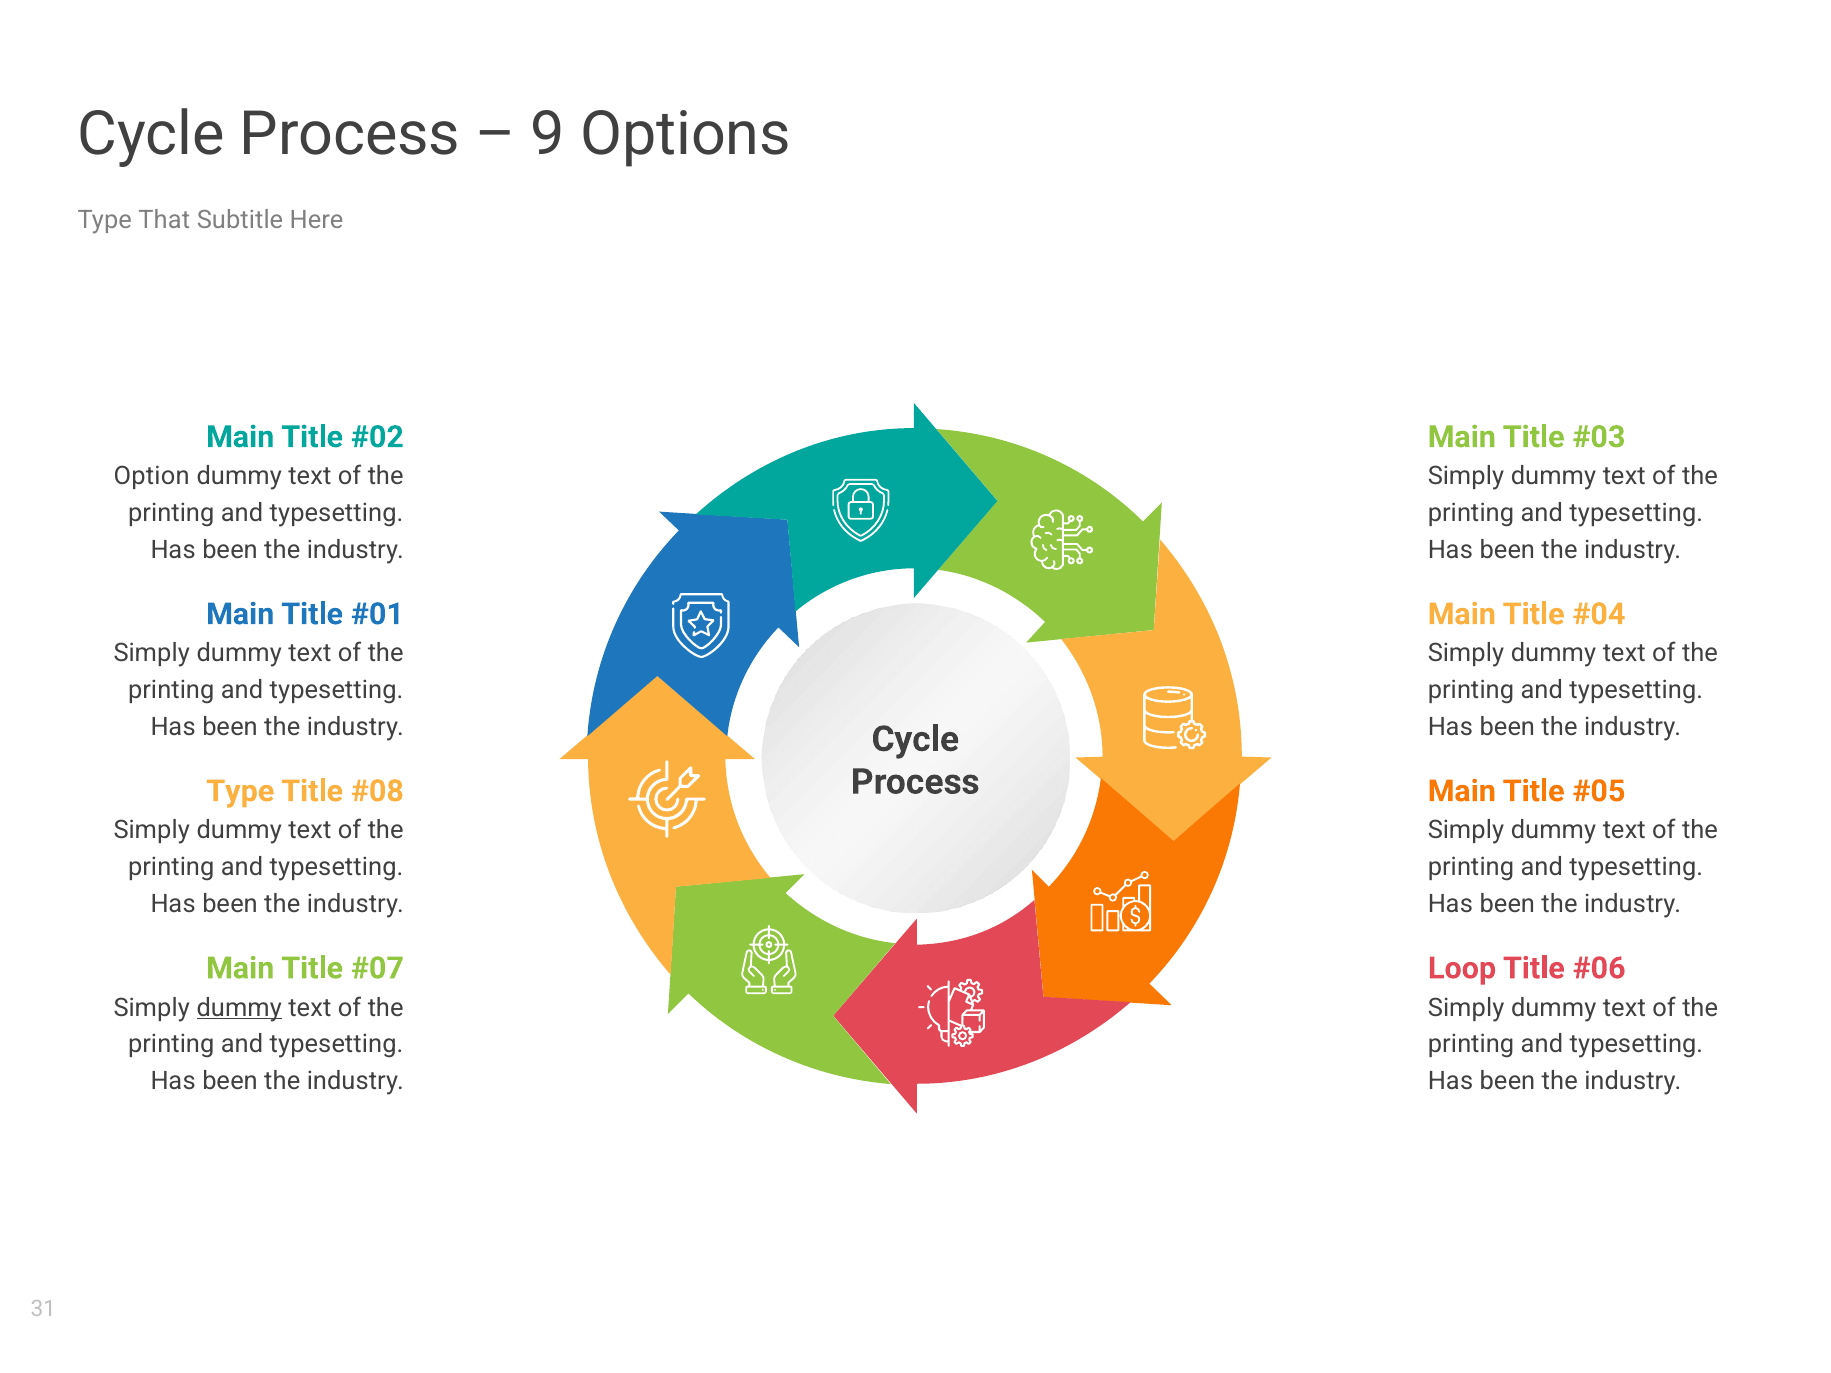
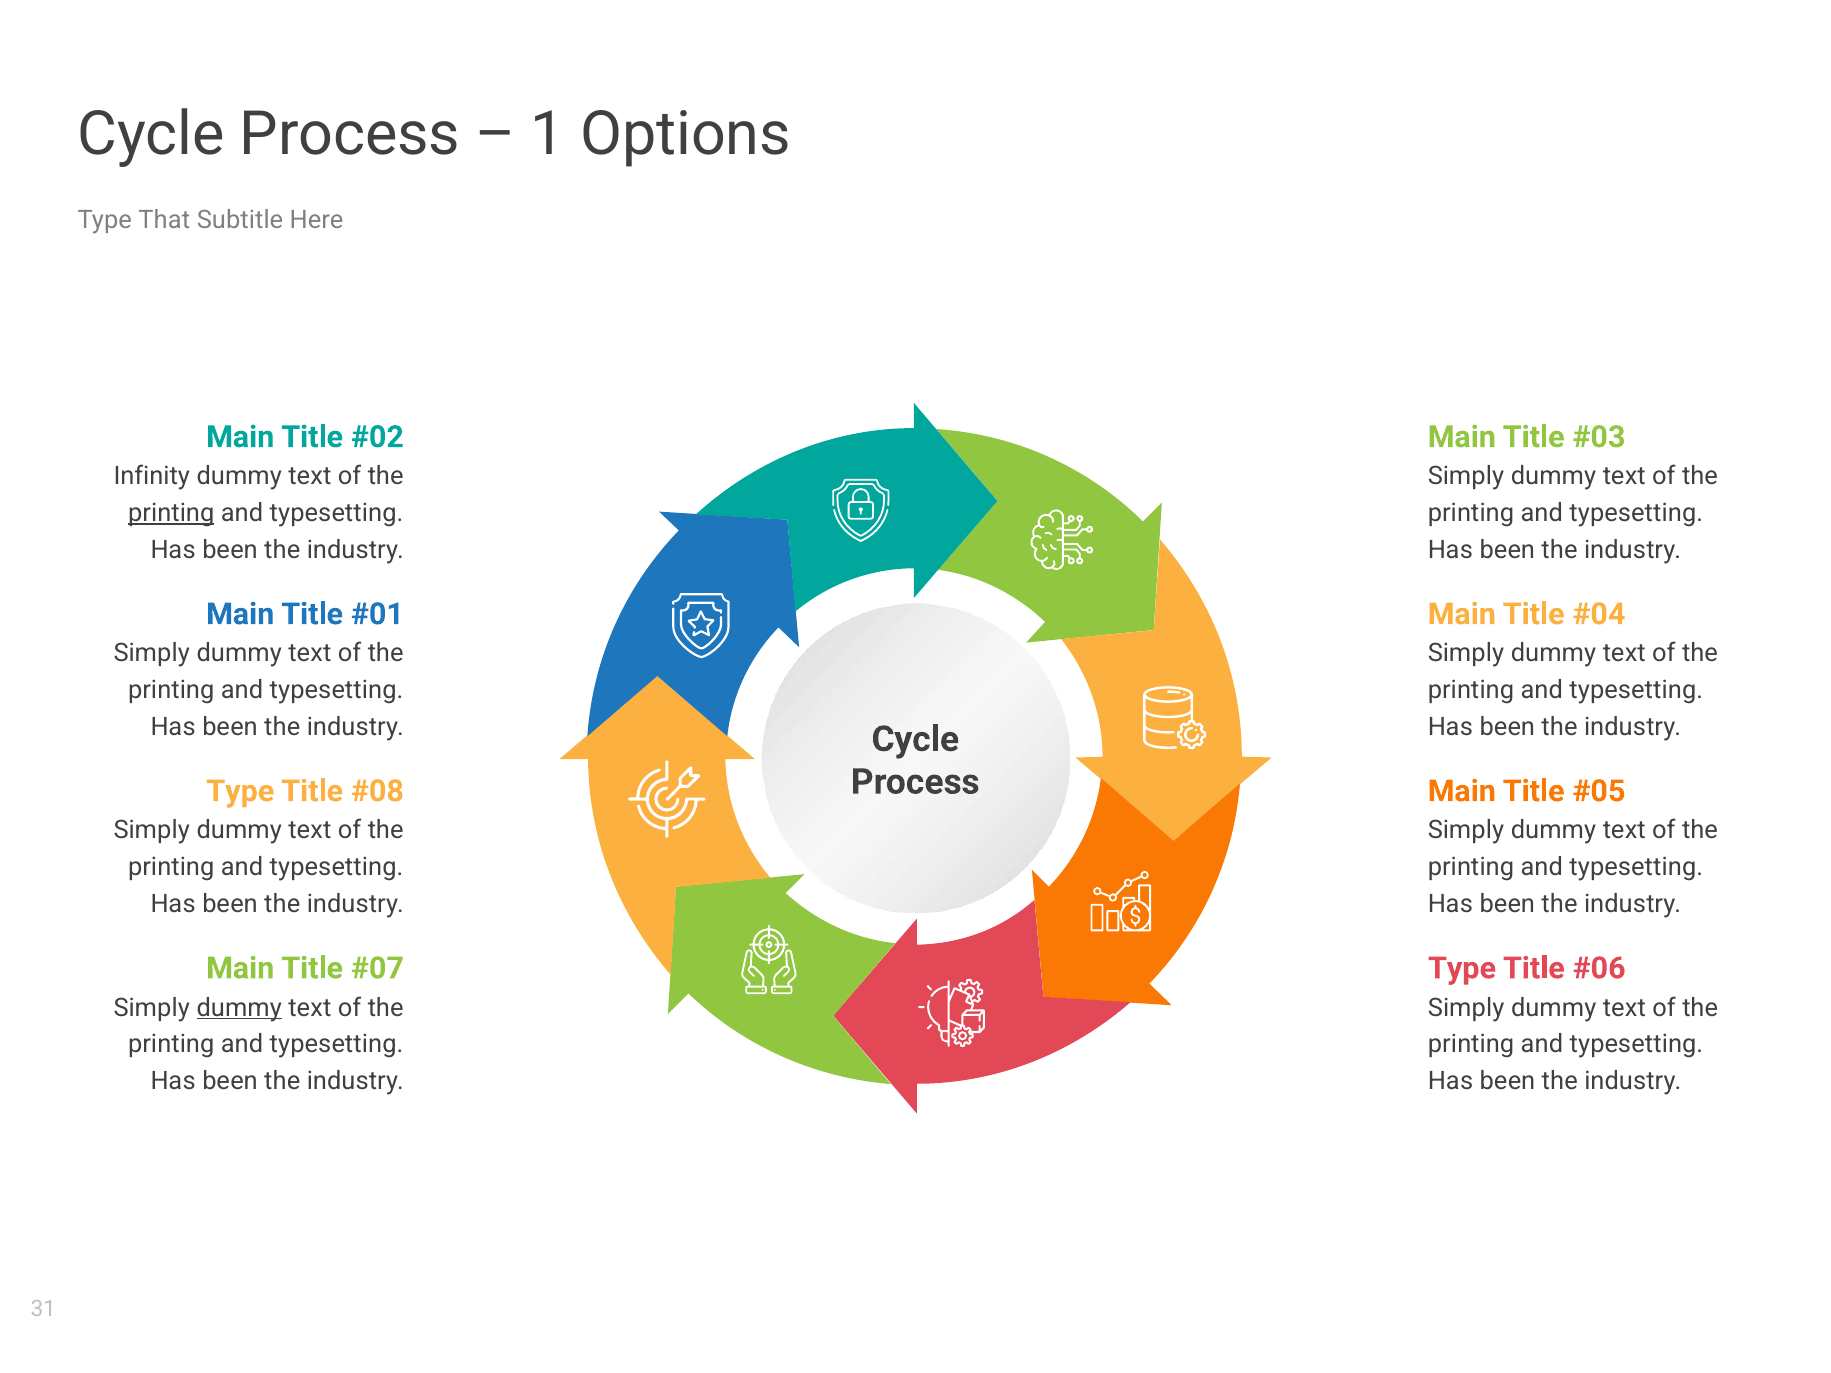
9: 9 -> 1 (548, 134)
Option: Option -> Infinity (152, 476)
printing underline: none -> present (171, 513)
Loop: Loop -> Type (1462, 968)
